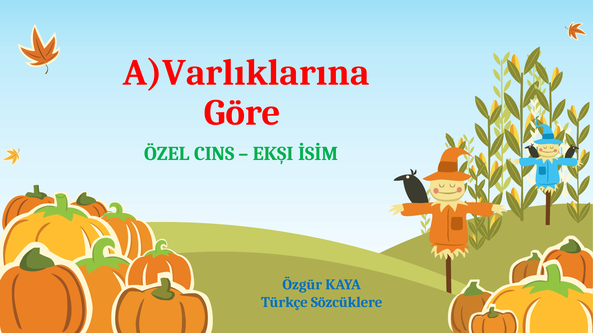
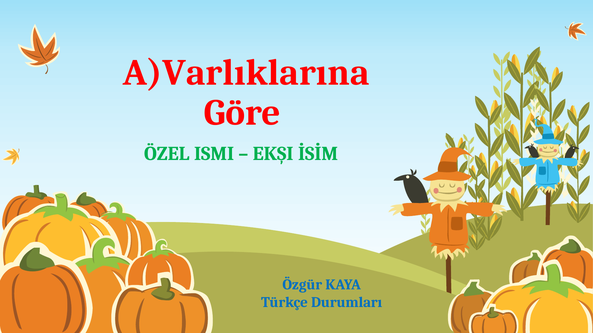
CINS: CINS -> ISMI (214, 154)
Sözcüklere: Sözcüklere -> Durumları (347, 303)
